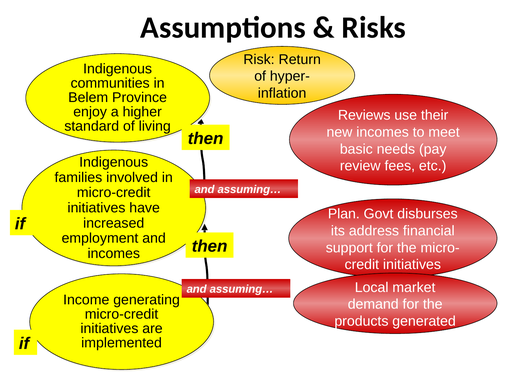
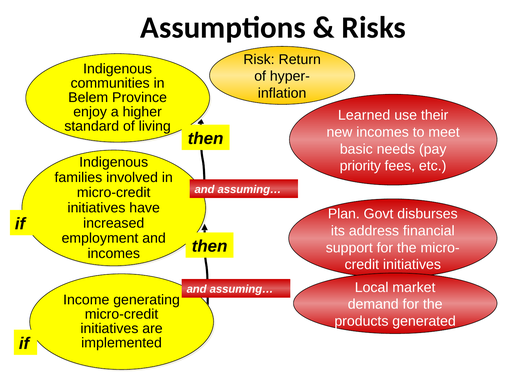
Reviews: Reviews -> Learned (364, 115)
review: review -> priority (360, 166)
